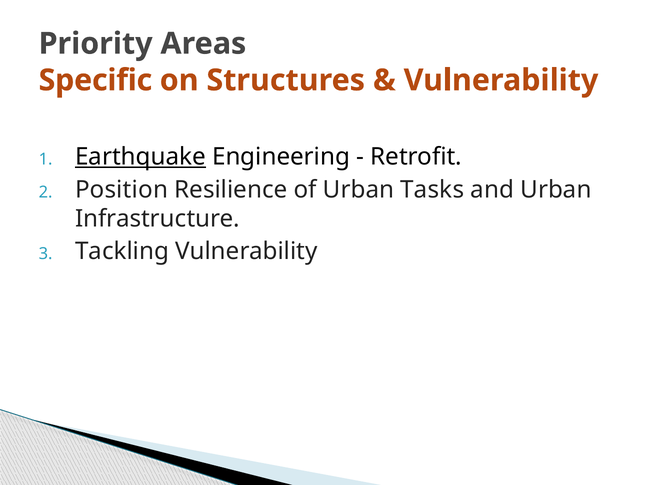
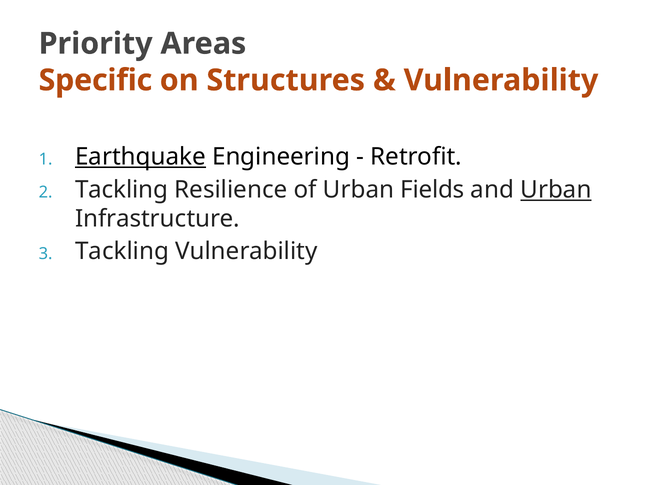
Position: Position -> Tackling (122, 189)
Tasks: Tasks -> Fields (432, 189)
Urban underline: none -> present (556, 189)
